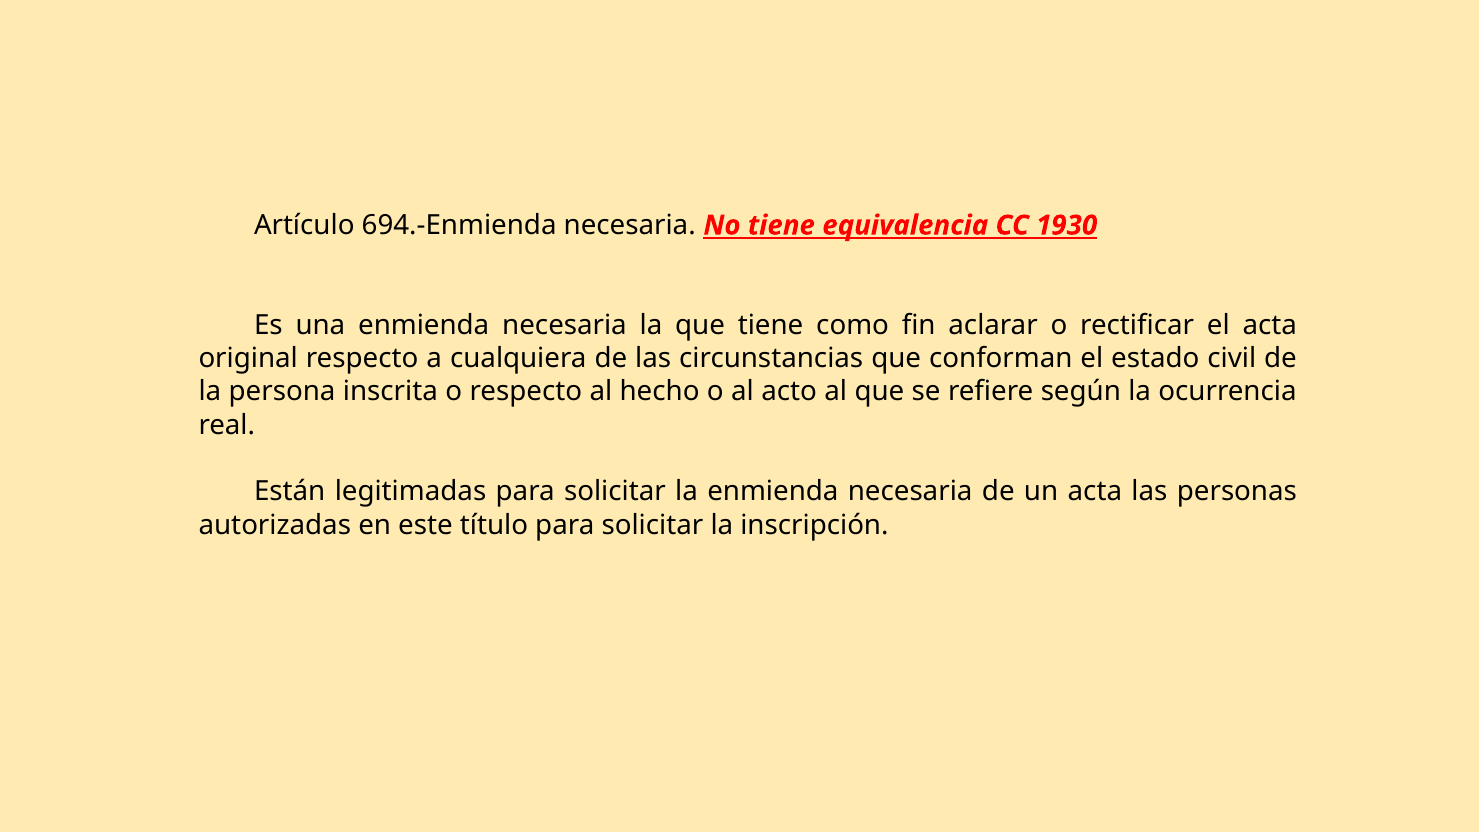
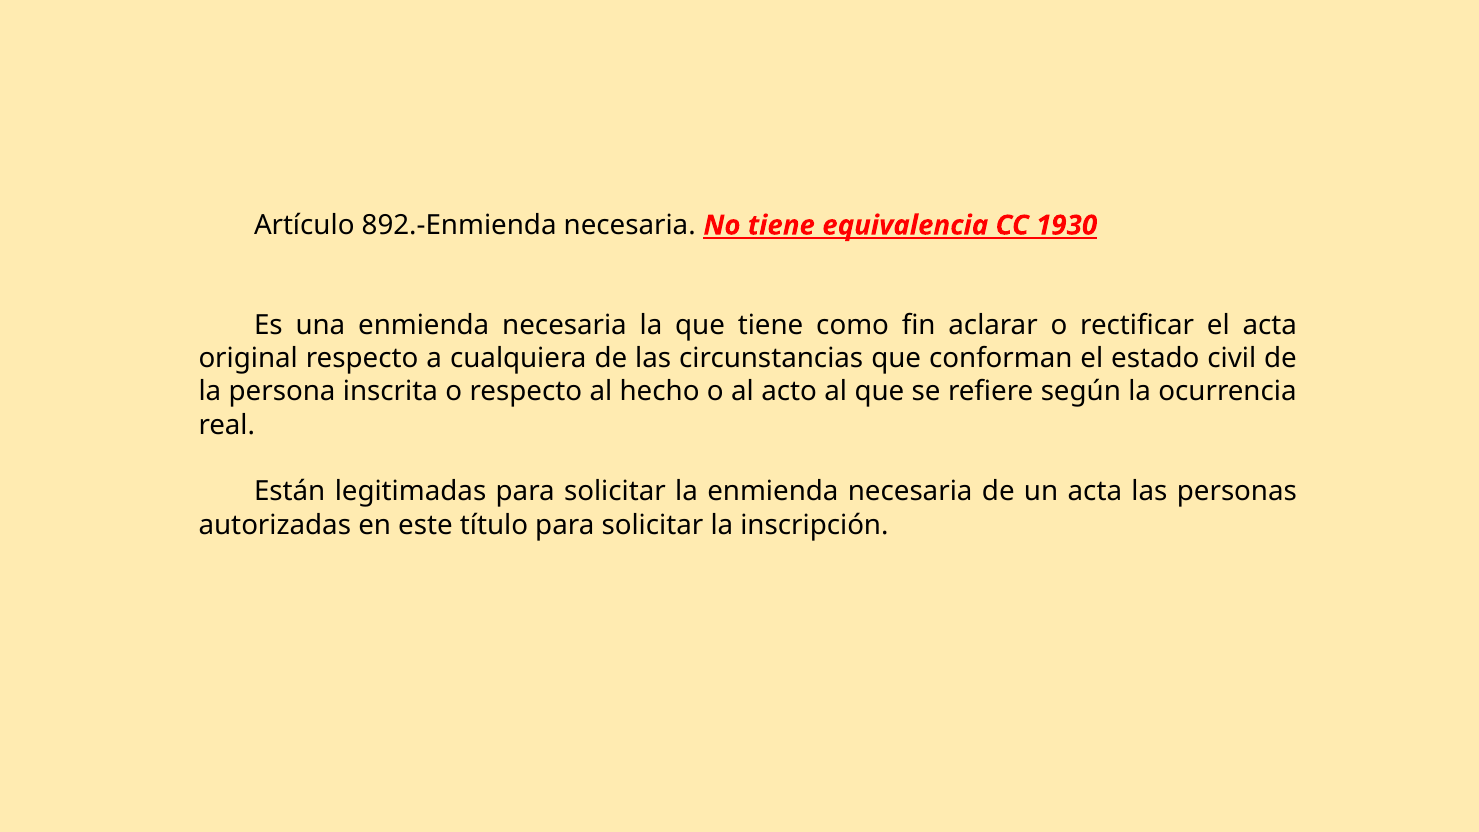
694.-Enmienda: 694.-Enmienda -> 892.-Enmienda (459, 225)
